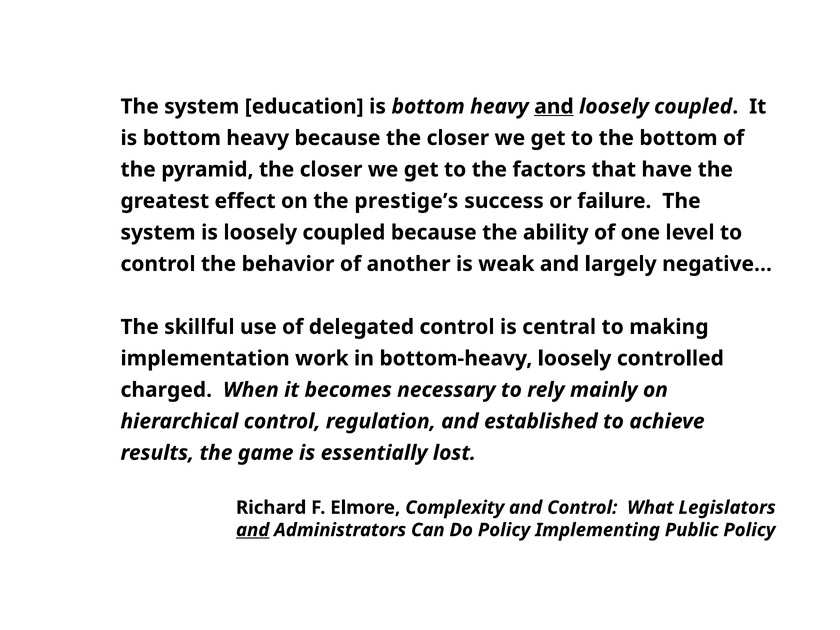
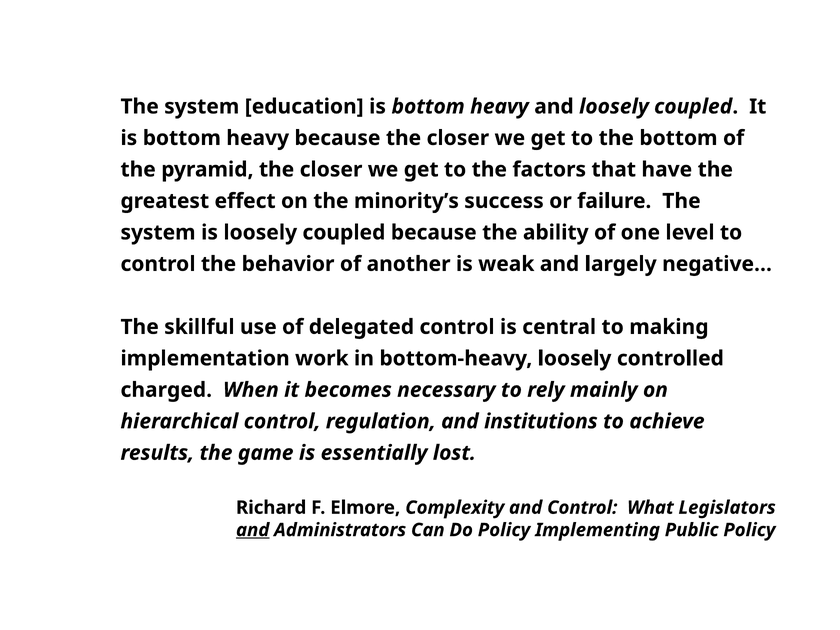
and underline: present -> none (554, 107)
prestige’s: prestige’s -> minority’s (406, 201)
established: established -> institutions (541, 421)
